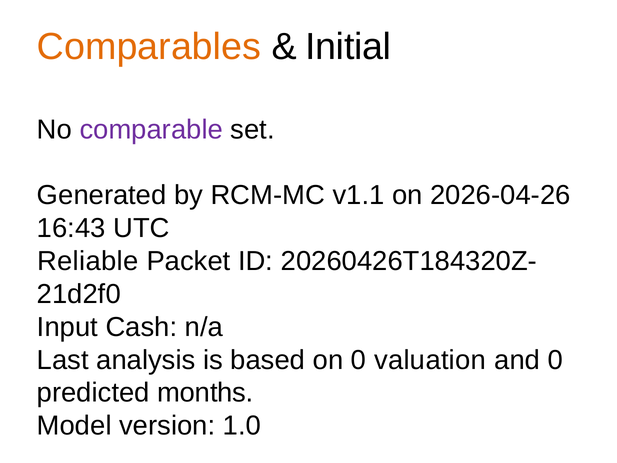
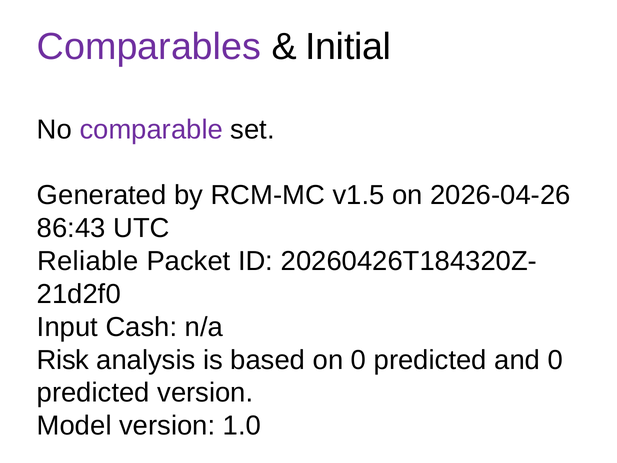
Comparables colour: orange -> purple (149, 47)
v1.1: v1.1 -> v1.5 (359, 195)
16:43: 16:43 -> 86:43 (71, 228)
Last: Last -> Risk (63, 360)
on 0 valuation: valuation -> predicted (430, 360)
predicted months: months -> version (205, 393)
